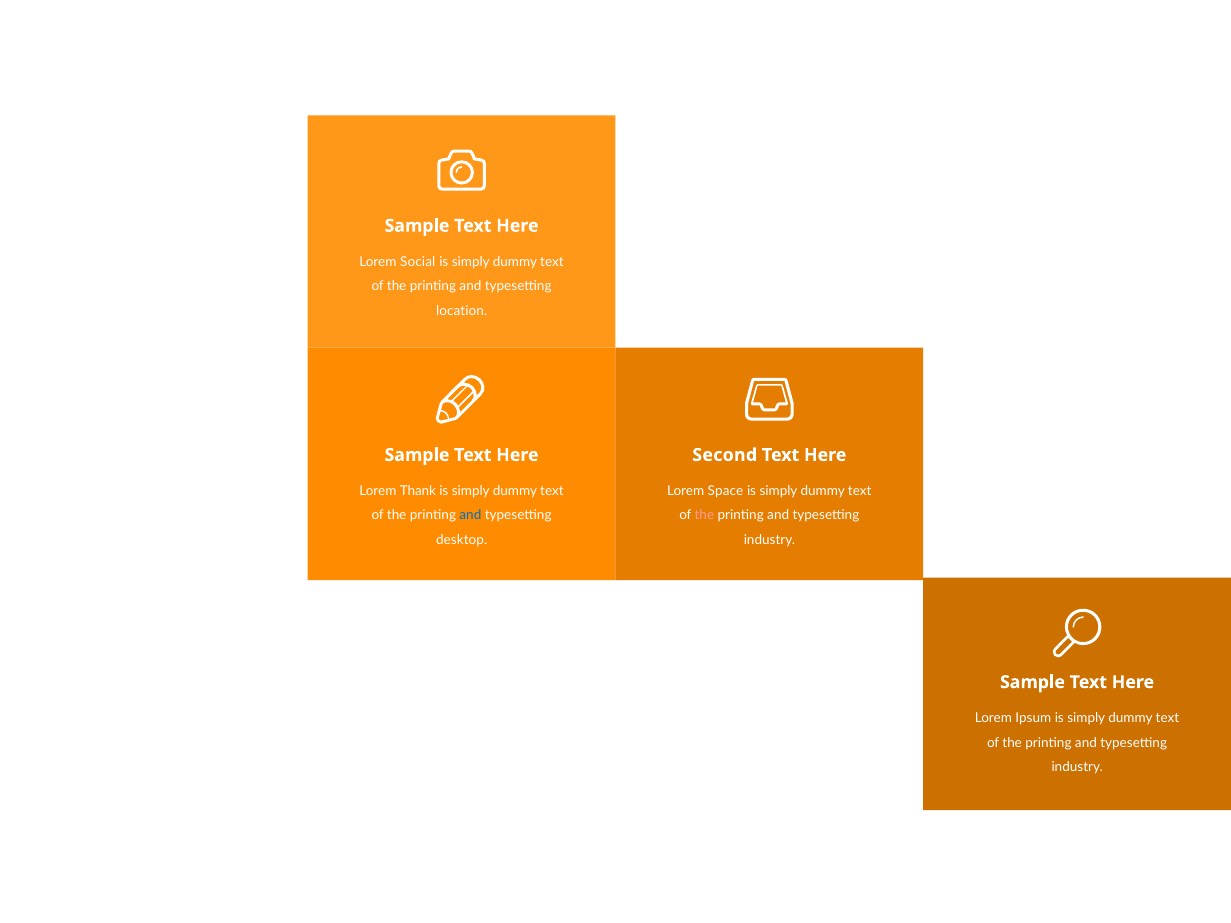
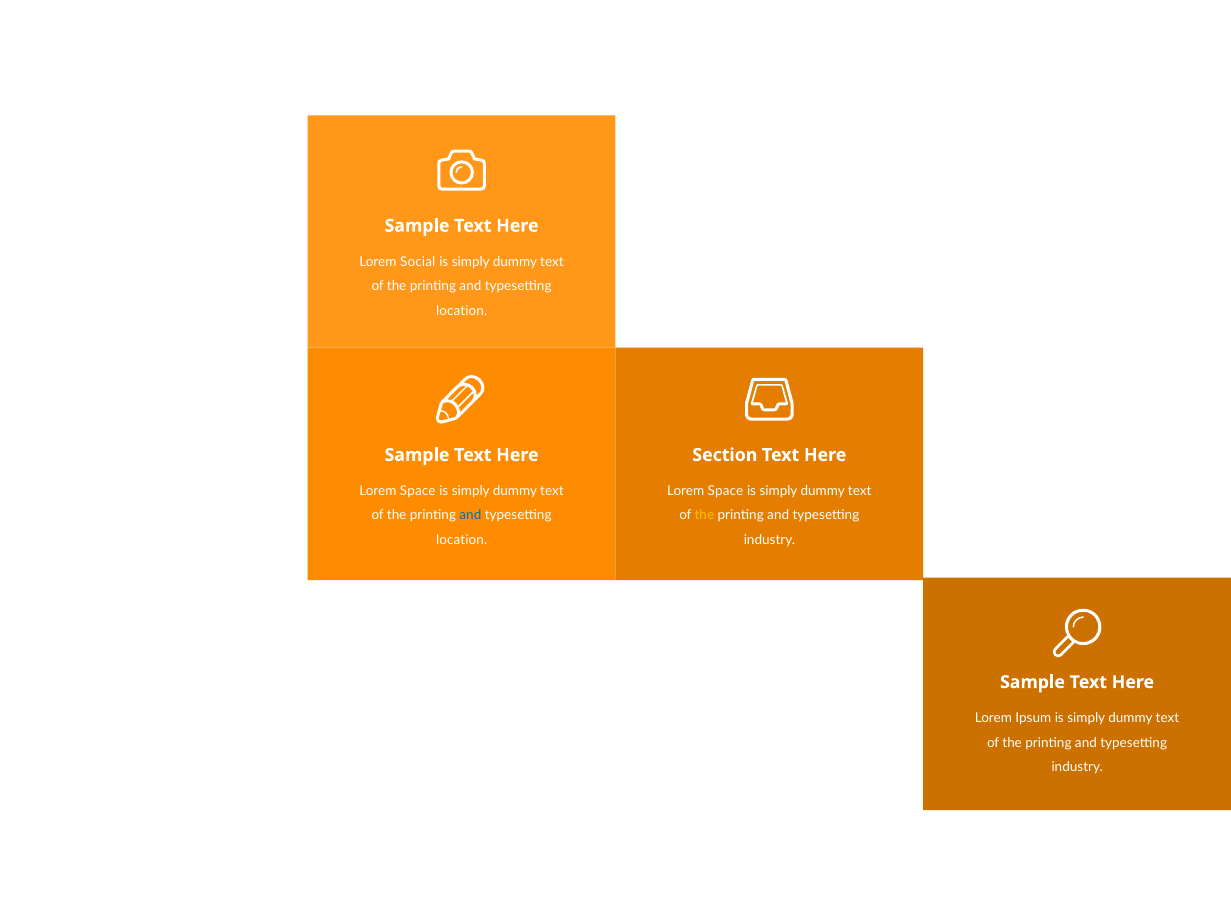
Second: Second -> Section (725, 455)
Thank: Thank -> Space (418, 491)
the colour: pink -> yellow (704, 516)
desktop: desktop -> location (462, 540)
